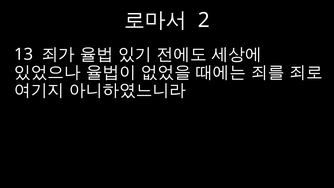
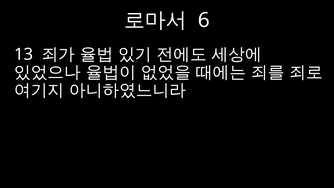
2: 2 -> 6 (204, 20)
